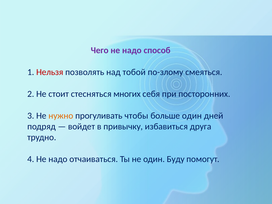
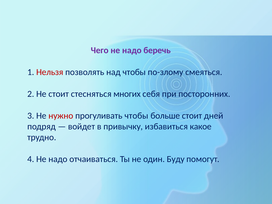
способ: способ -> беречь (157, 50)
над тобой: тобой -> чтобы (134, 72)
нужно colour: orange -> red (61, 116)
больше один: один -> стоит (192, 116)
друга: друга -> какое (201, 127)
